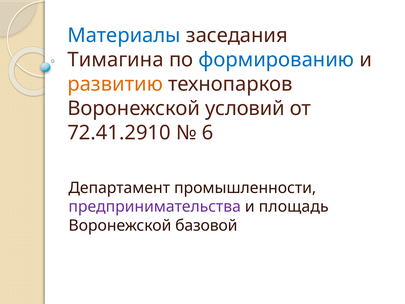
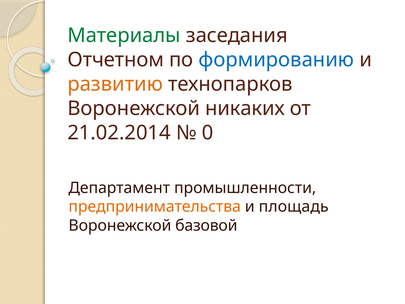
Материалы colour: blue -> green (124, 36)
Тимагина: Тимагина -> Отчетном (116, 60)
условий: условий -> никаких (245, 109)
72.41.2910: 72.41.2910 -> 21.02.2014 (119, 133)
6: 6 -> 0 (208, 133)
предпринимательства colour: purple -> orange (155, 207)
